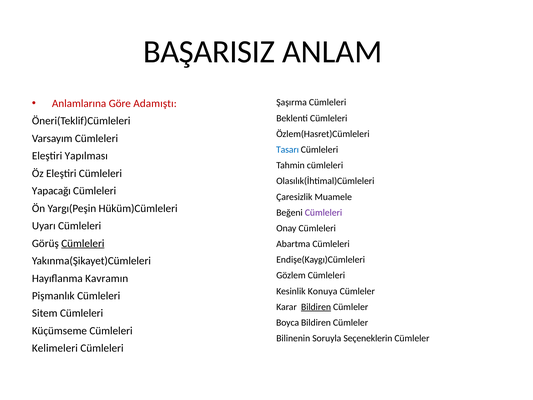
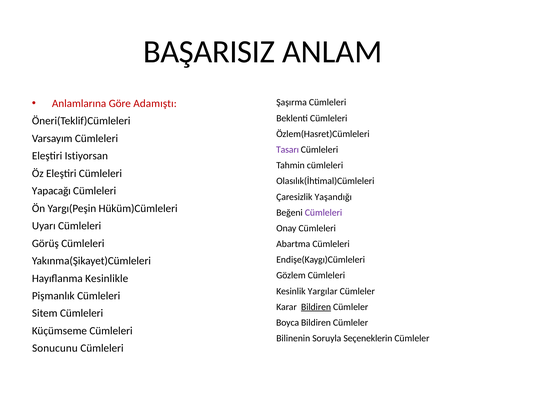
Tasarı colour: blue -> purple (288, 150)
Yapılması: Yapılması -> Istiyorsan (86, 156)
Muamele: Muamele -> Yaşandığı (333, 197)
Cümleleri underline: present -> none (83, 243)
Kavramın: Kavramın -> Kesinlikle (107, 278)
Konuya: Konuya -> Yargılar (323, 291)
Kelimeleri: Kelimeleri -> Sonucunu (55, 348)
